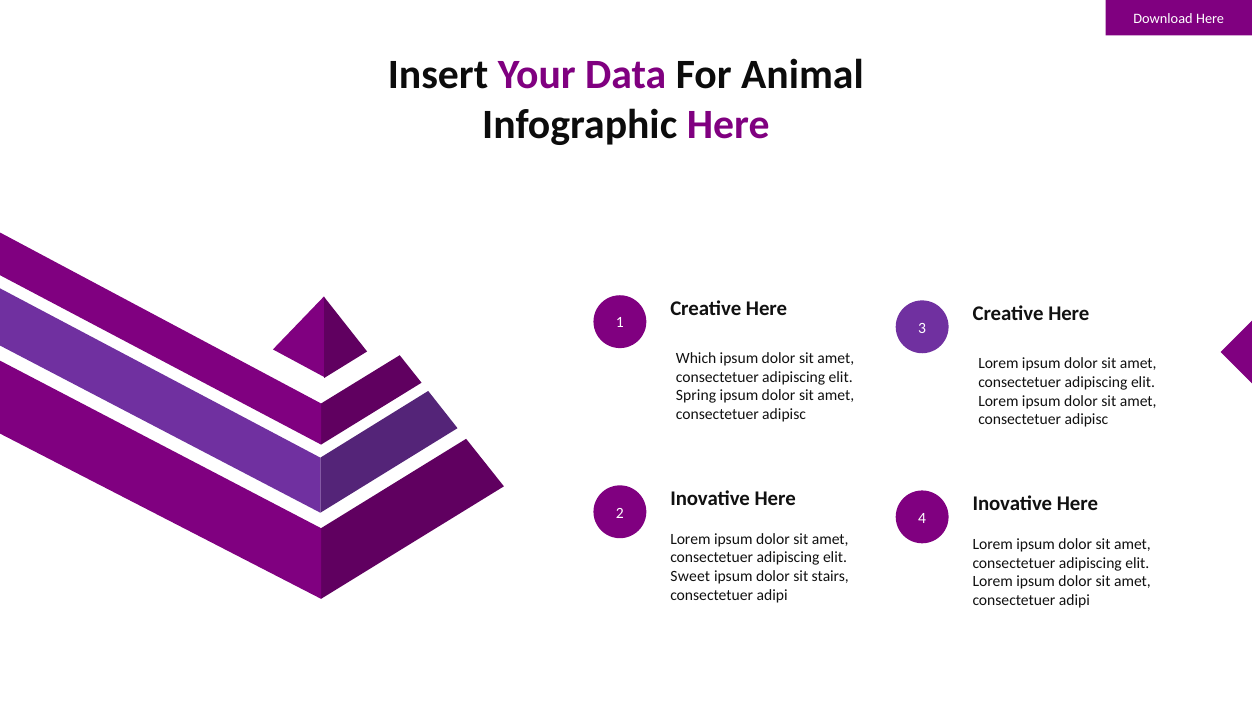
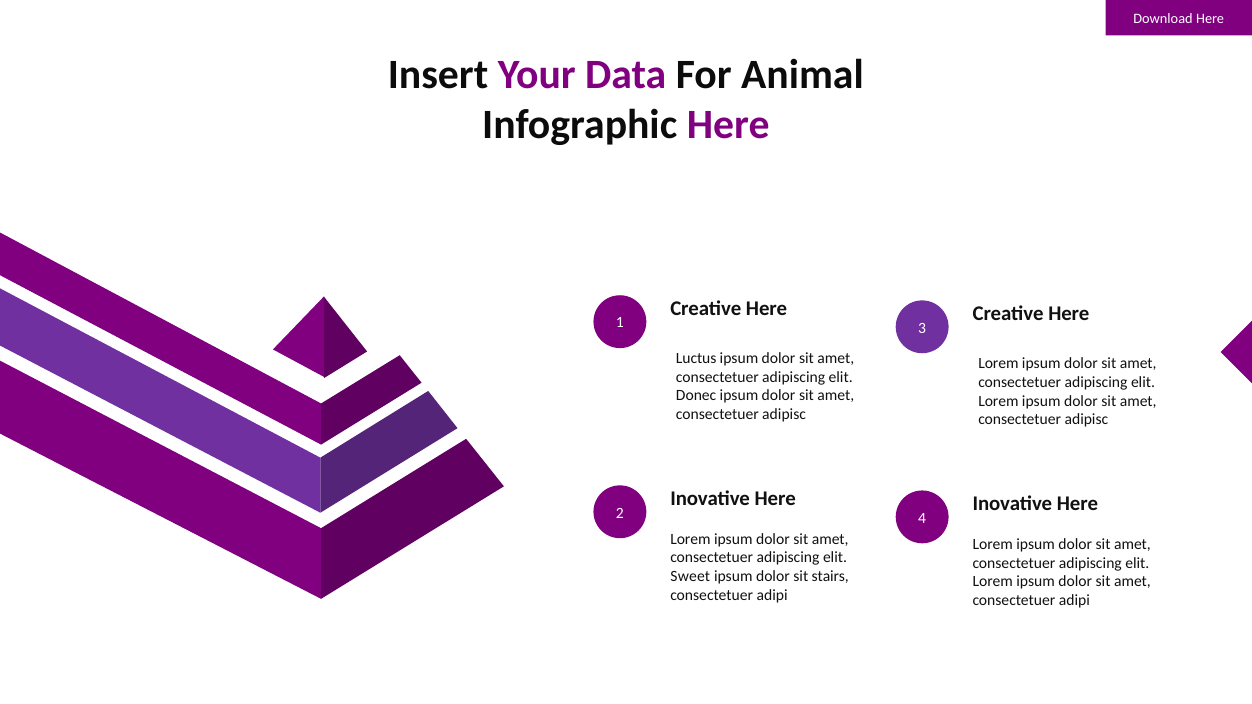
Which: Which -> Luctus (696, 358)
Spring: Spring -> Donec (696, 396)
